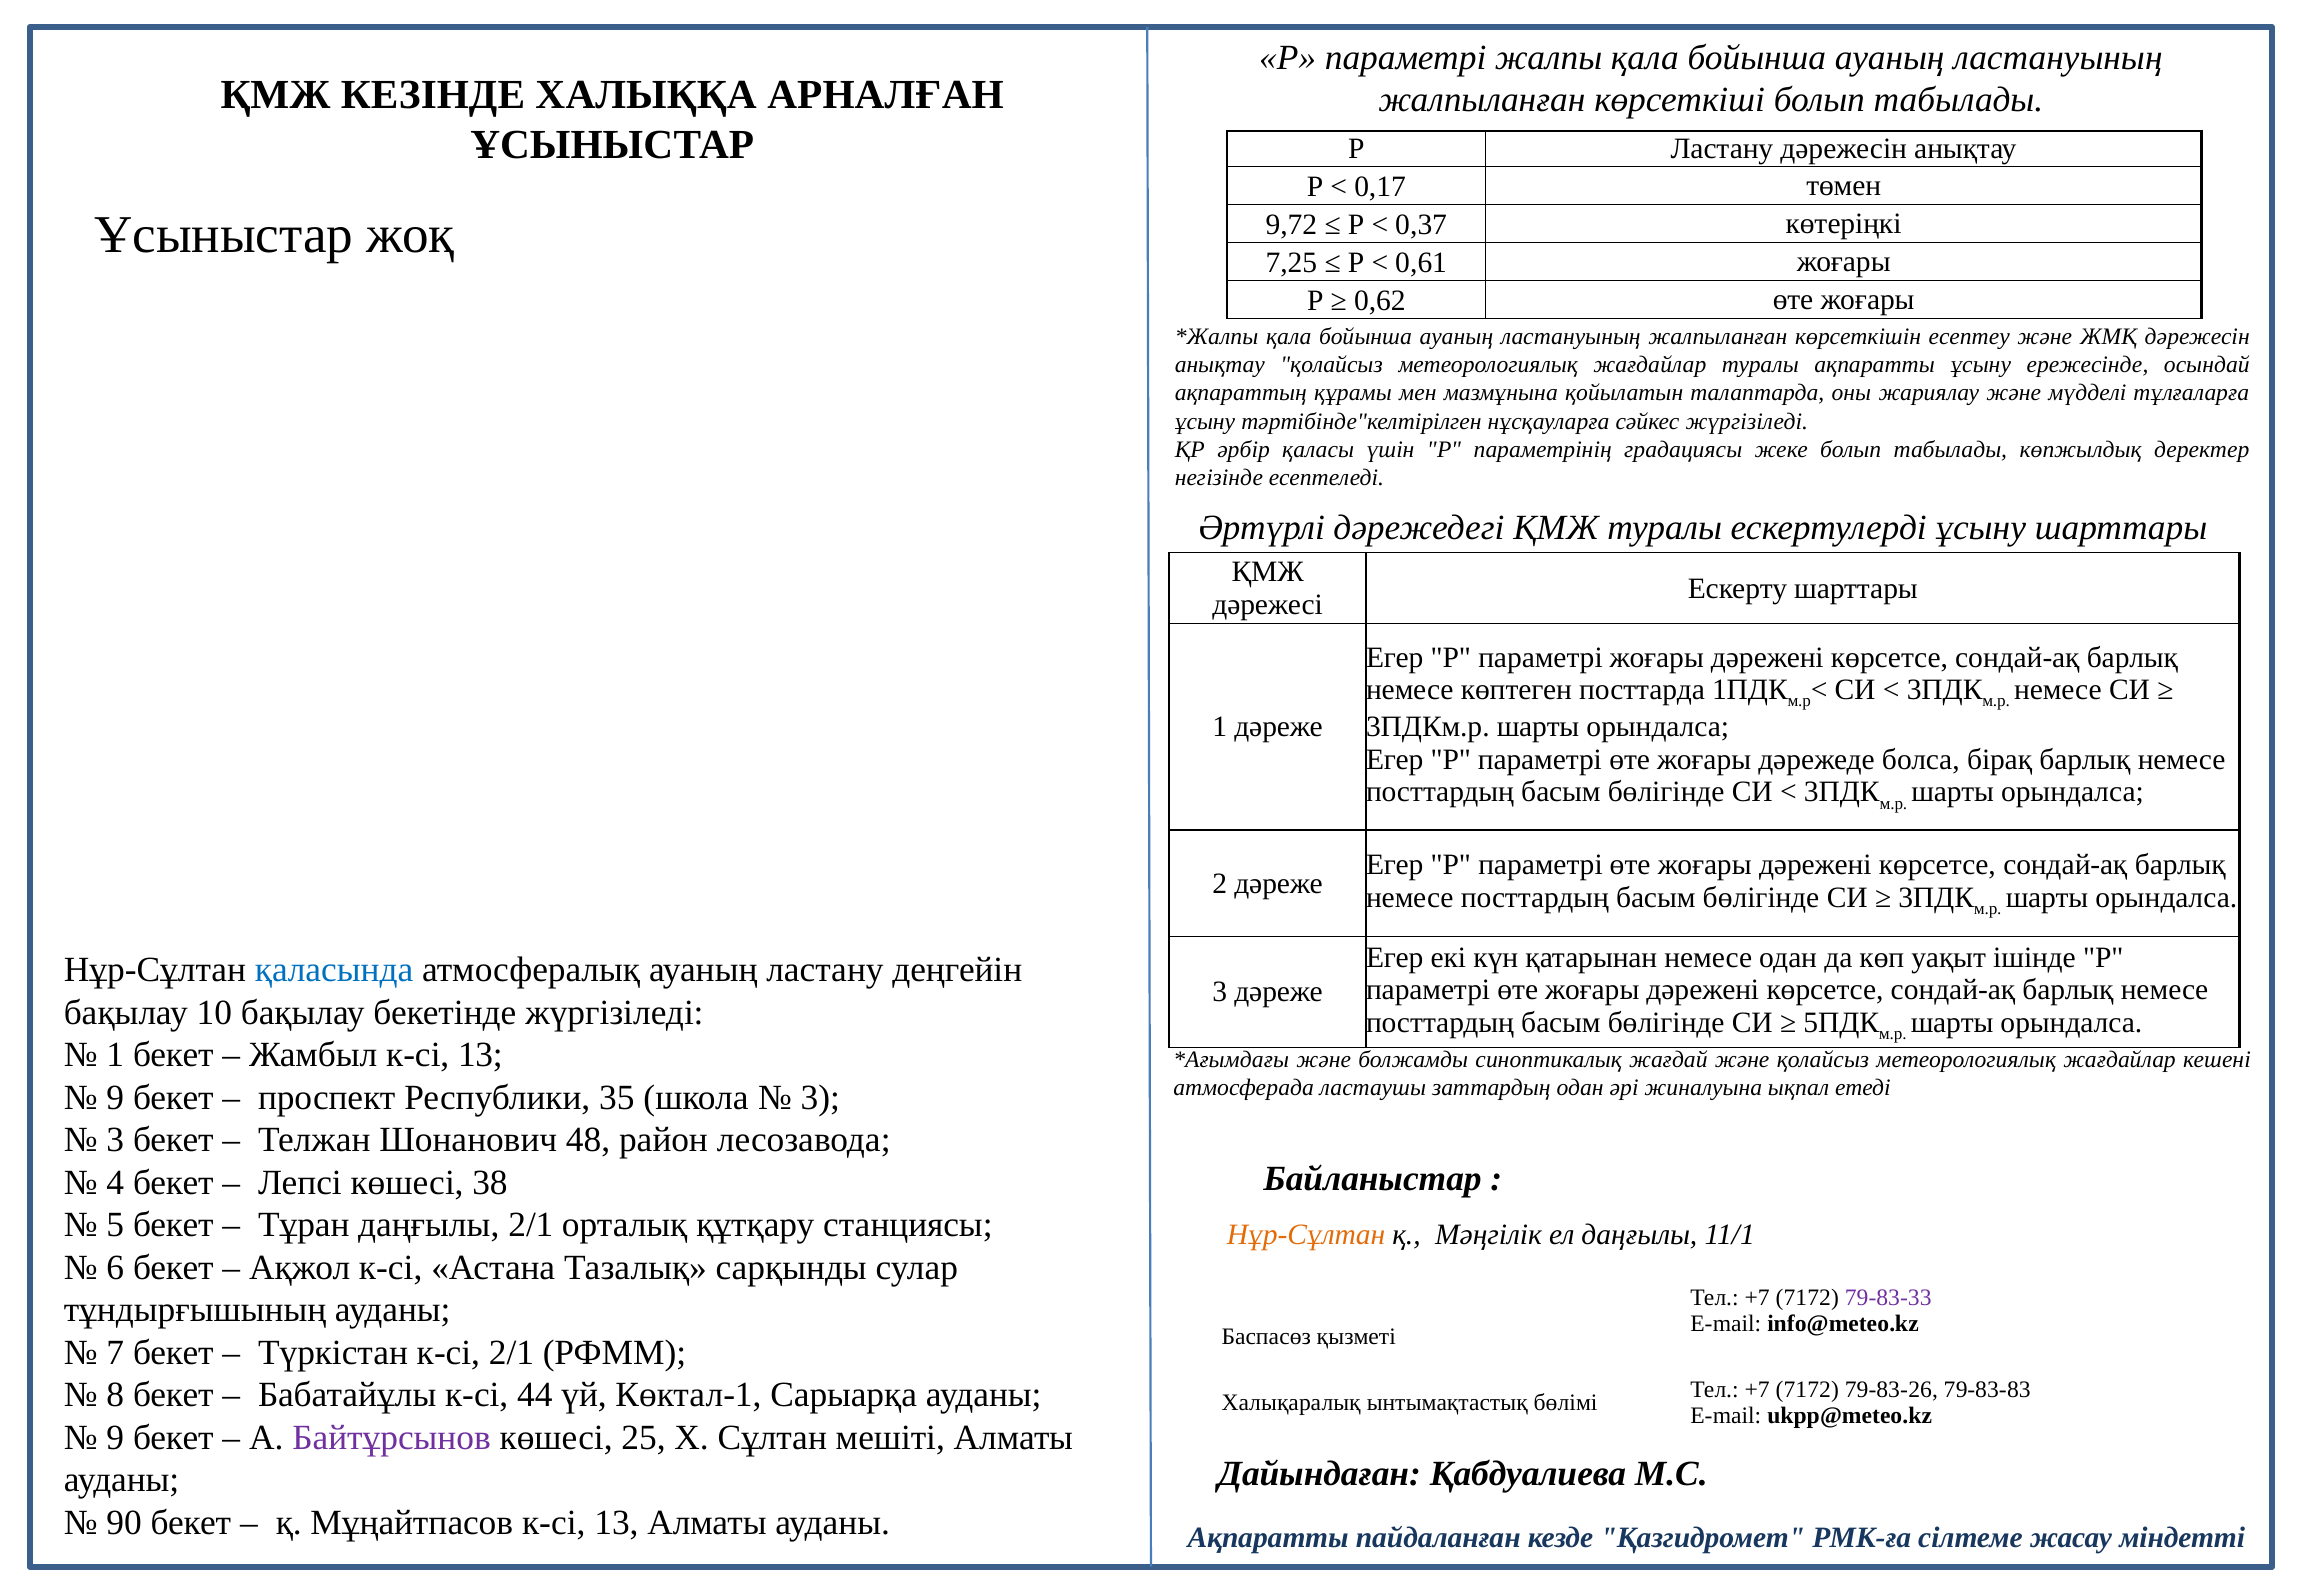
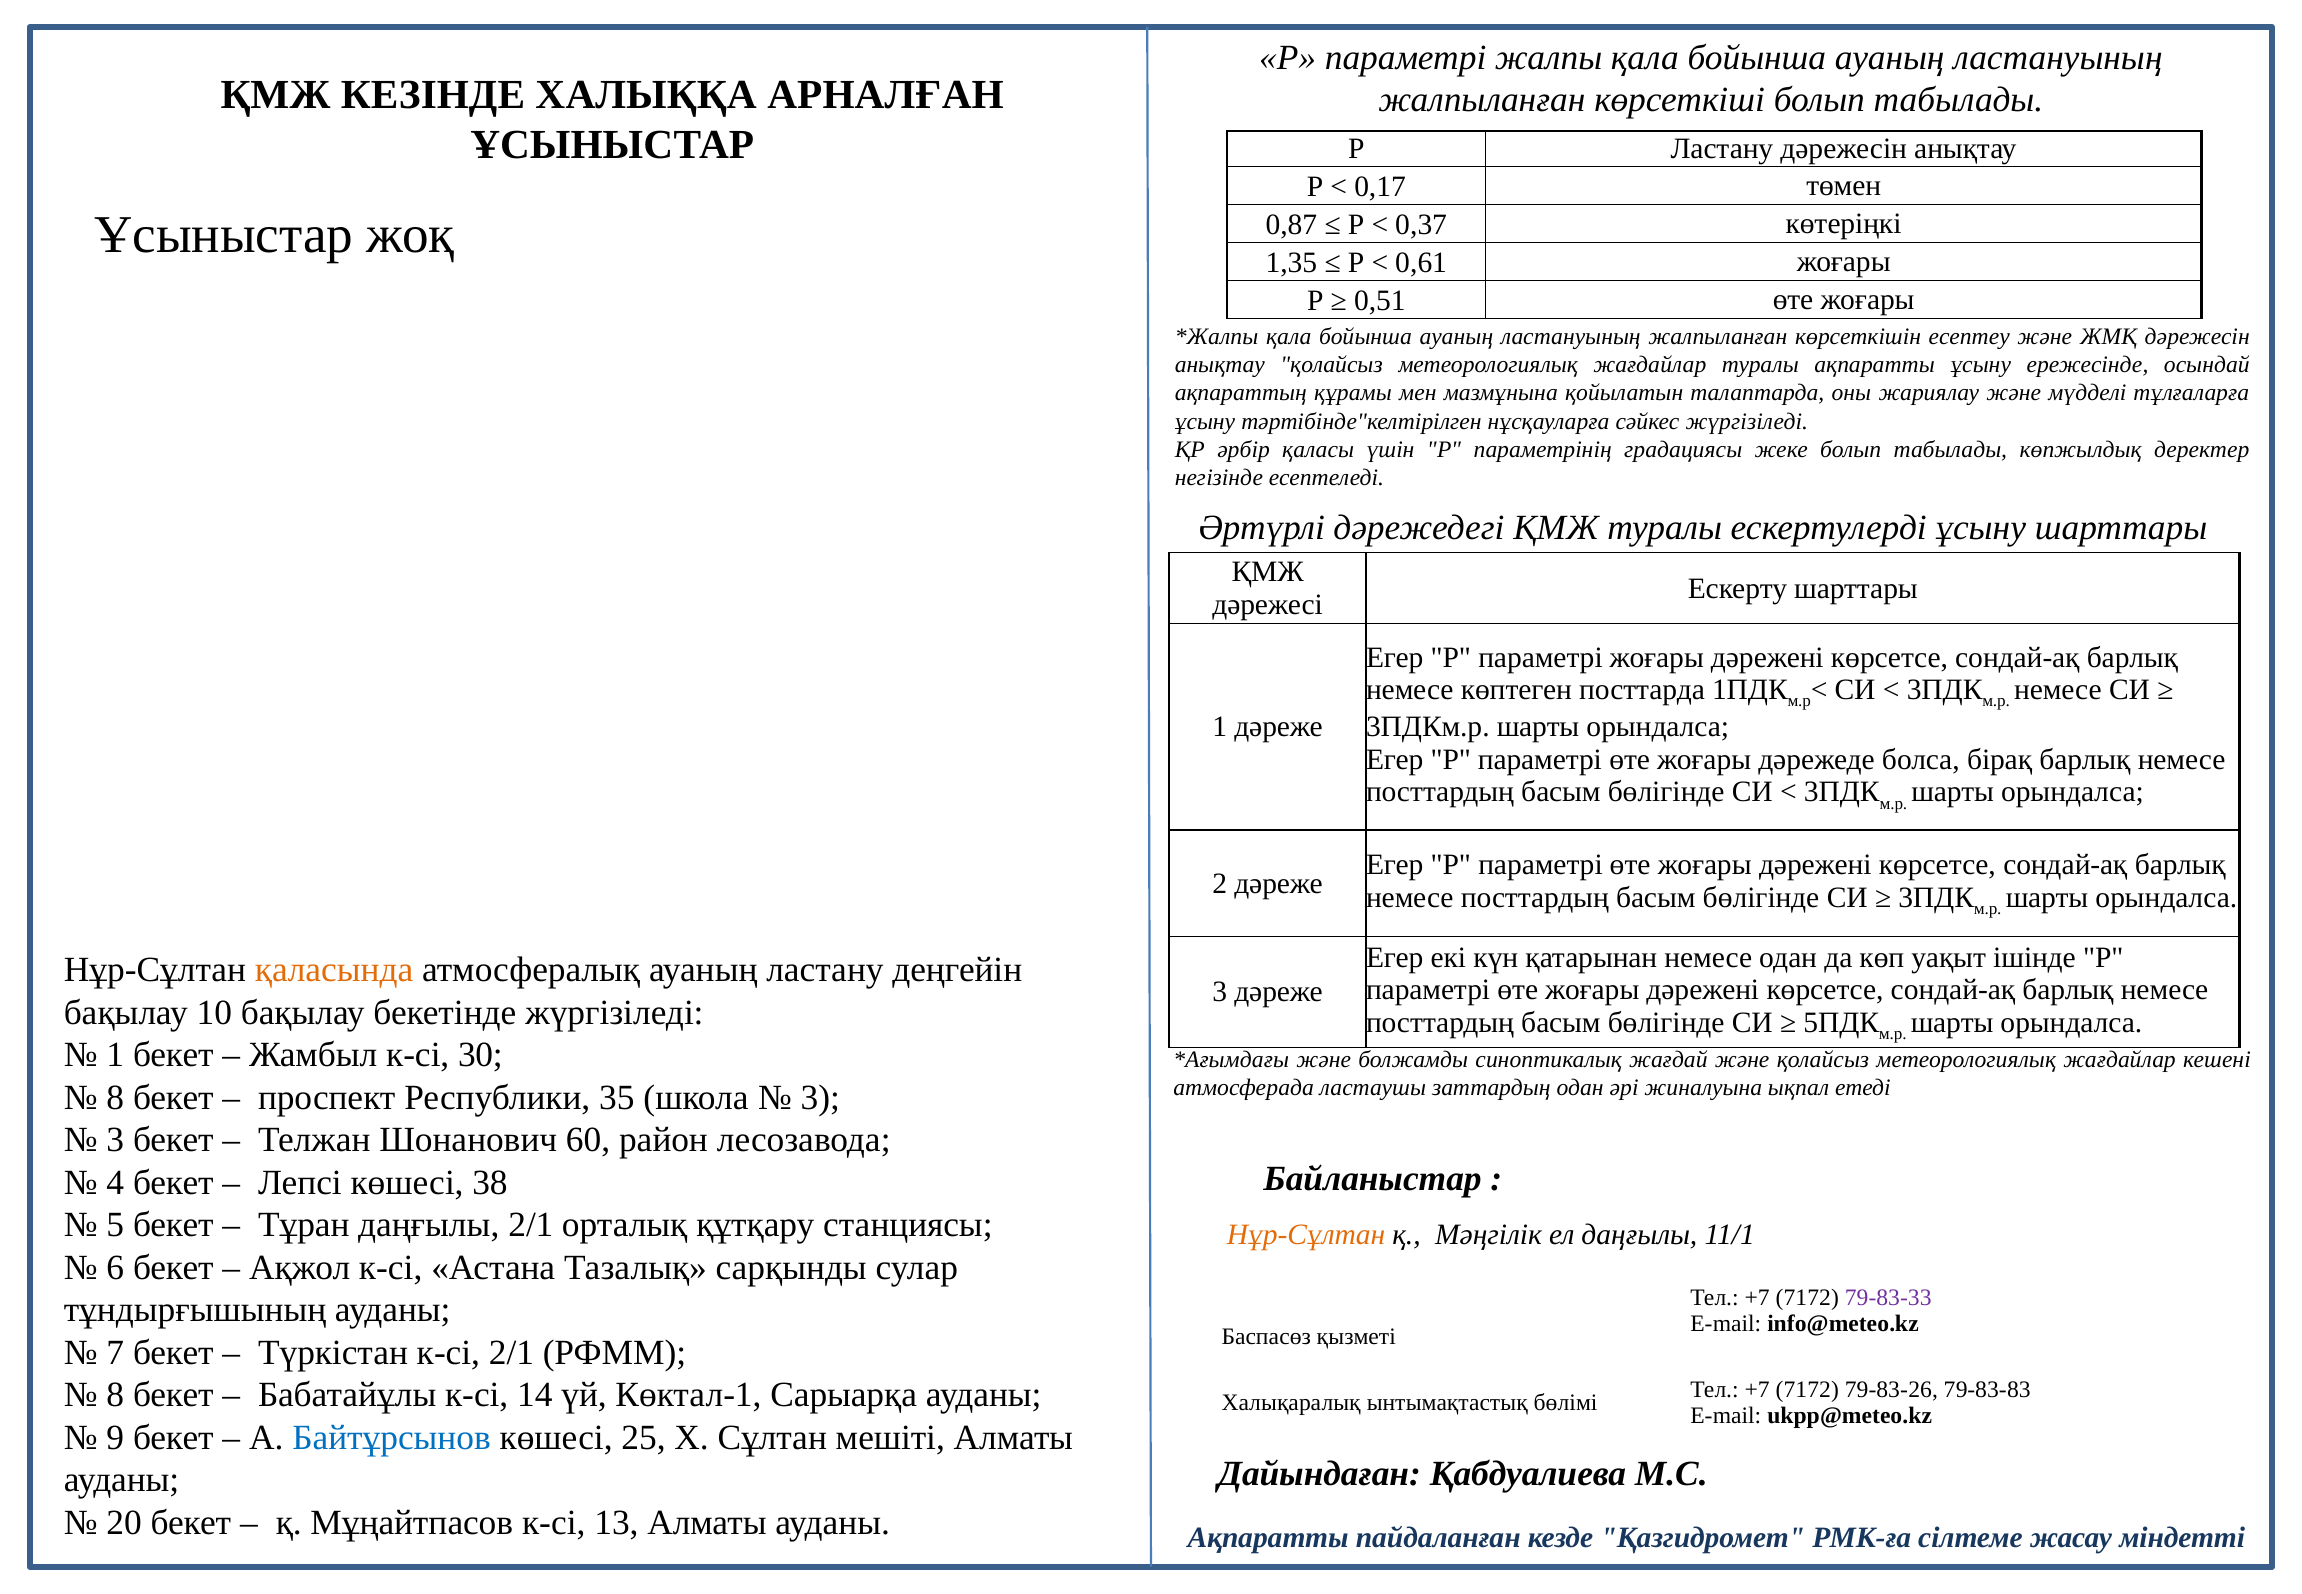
9,72: 9,72 -> 0,87 (1291, 225)
7,25: 7,25 -> 1,35 (1291, 263)
0,62: 0,62 -> 0,51 (1380, 301)
қаласында colour: blue -> orange (334, 970)
Жамбыл к-сі 13: 13 -> 30 (480, 1055)
9: 9 -> 8 (115, 1097)
48: 48 -> 60 (588, 1140)
44: 44 -> 14 (535, 1395)
Байтұрсынов colour: purple -> blue (392, 1437)
90: 90 -> 20 (124, 1522)
